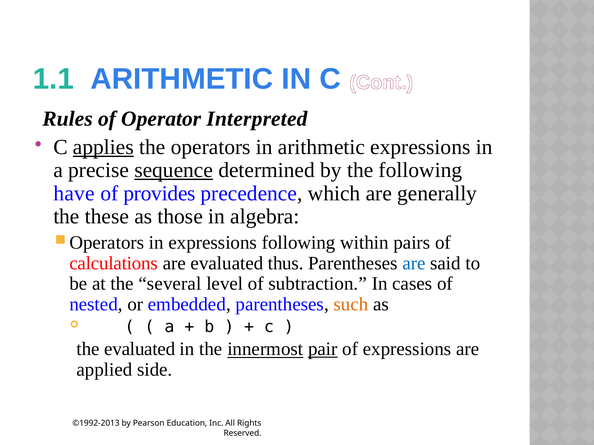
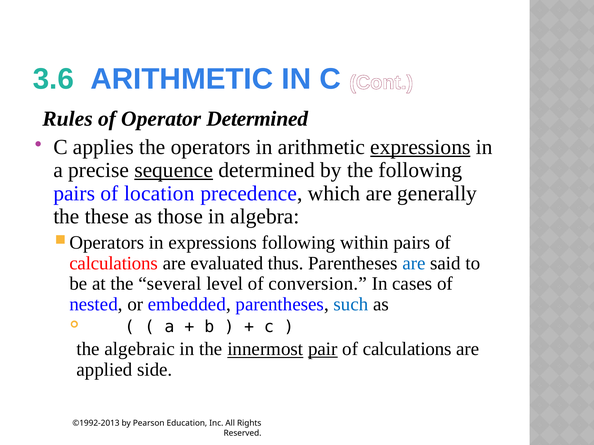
1.1: 1.1 -> 3.6 (53, 79)
Operator Interpreted: Interpreted -> Determined (257, 119)
applies underline: present -> none (103, 147)
expressions underline: none -> present (420, 147)
have: have -> pairs (74, 194)
provides: provides -> location (159, 194)
subtraction: subtraction -> conversion (318, 284)
such colour: orange -> blue (351, 304)
the evaluated: evaluated -> algebraic (140, 349)
expressions: expressions -> calculations (407, 349)
